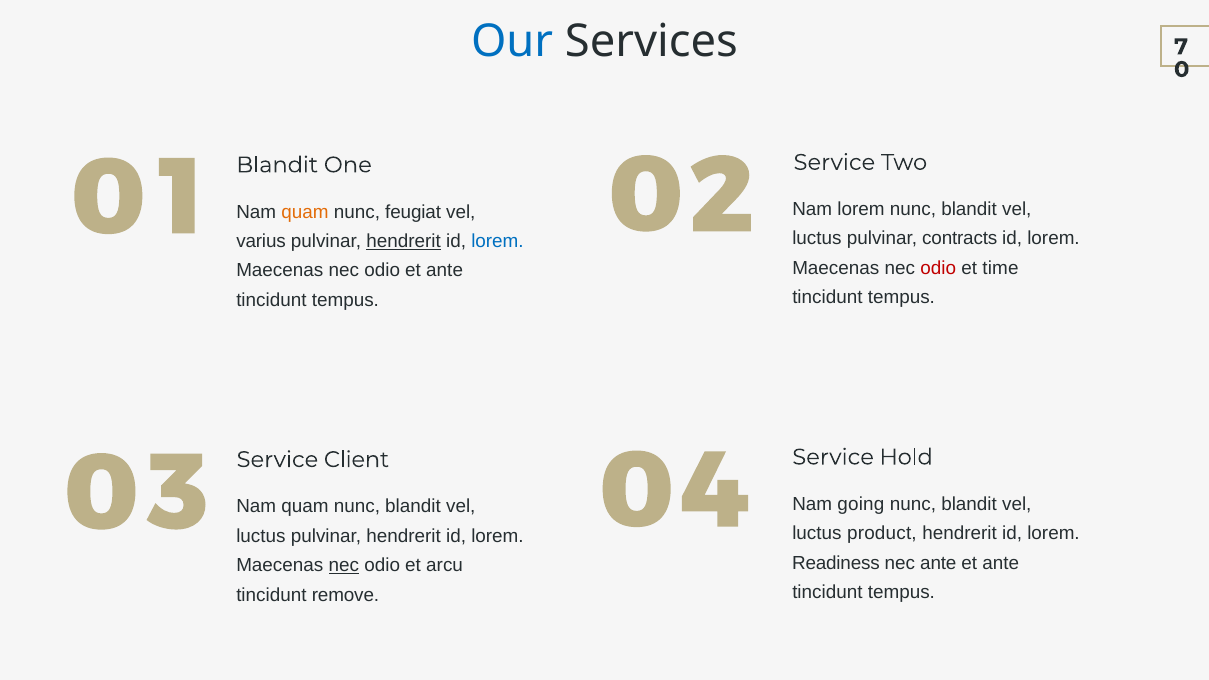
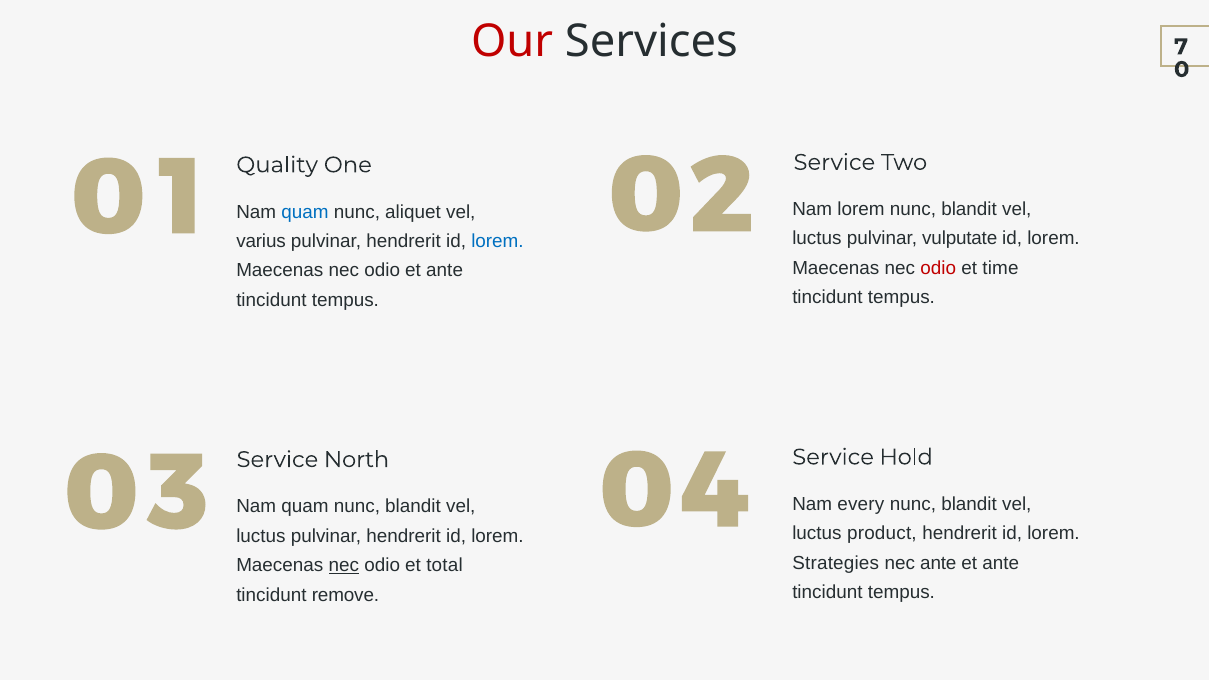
Our colour: blue -> red (512, 42)
Blandit: Blandit -> Quality (277, 165)
quam colour: orange -> blue (305, 212)
feugiat: feugiat -> aliquet (413, 212)
contracts: contracts -> vulputate (960, 239)
hendrerit underline: present -> none (404, 241)
Client: Client -> North (357, 460)
going: going -> every (861, 504)
Readiness: Readiness -> Strategies (836, 563)
arcu: arcu -> total (445, 565)
